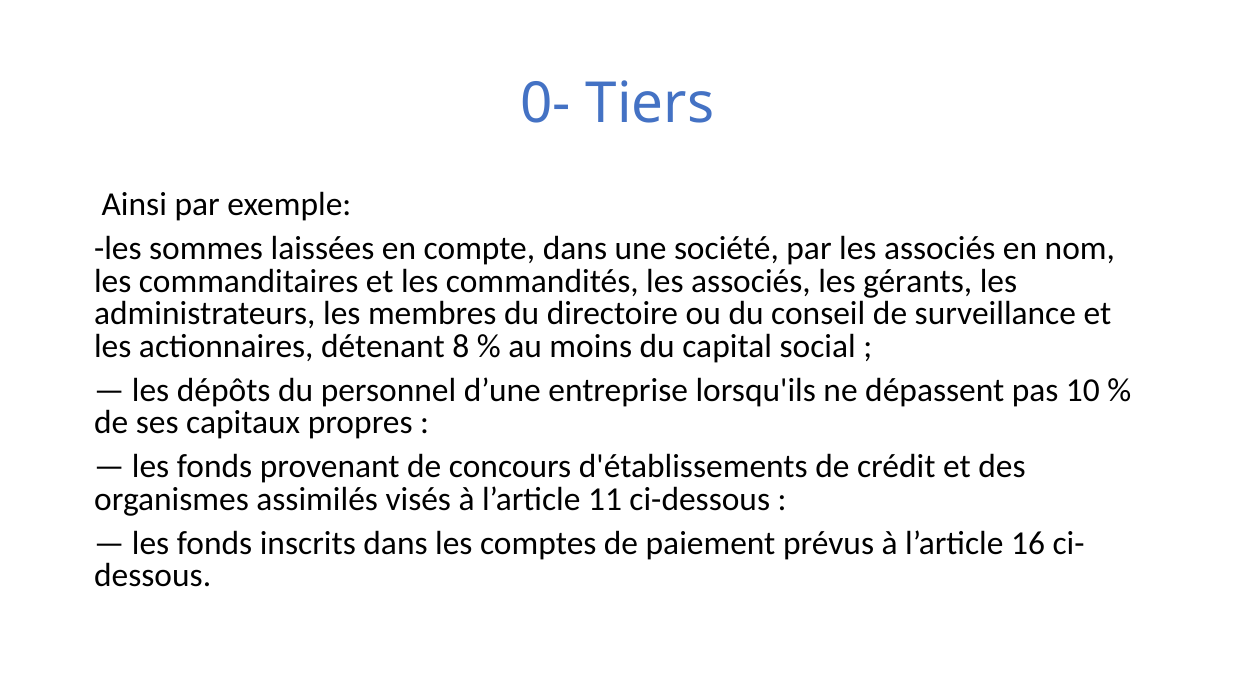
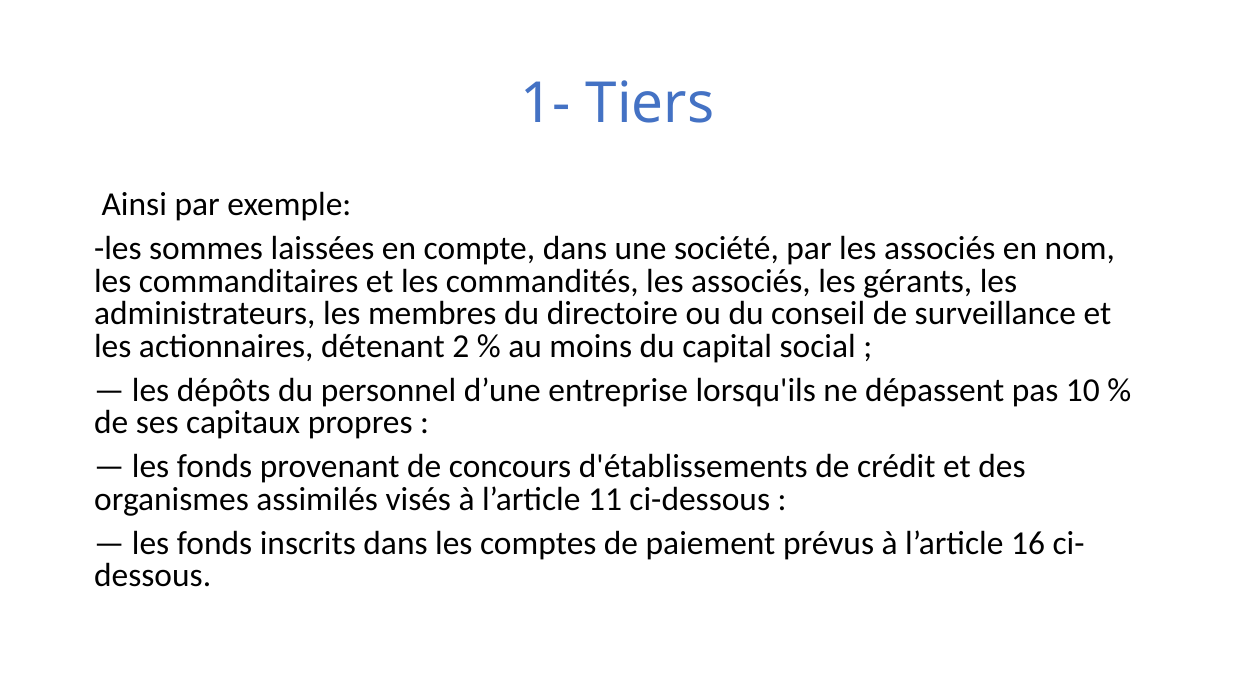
0-: 0- -> 1- (546, 104)
8: 8 -> 2 (461, 346)
